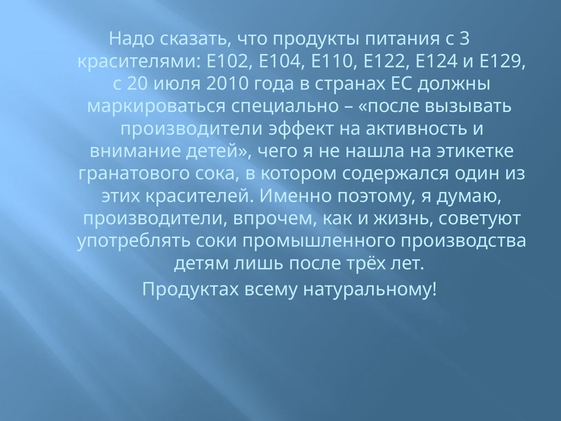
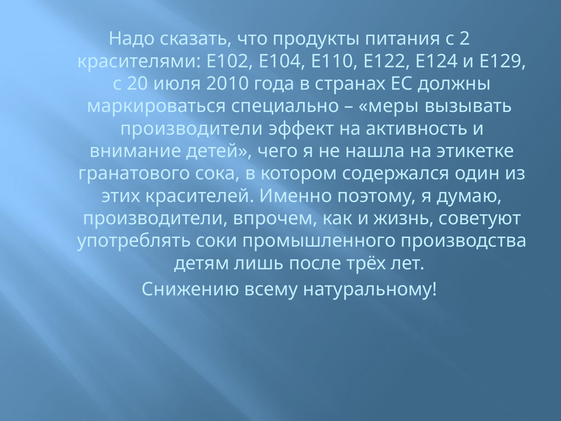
3: 3 -> 2 (465, 39)
после: после -> меры (389, 106)
Продуктах: Продуктах -> Снижению (190, 289)
